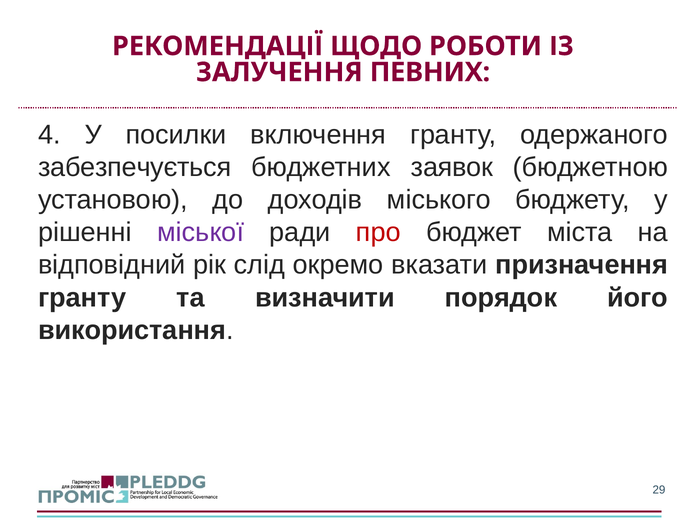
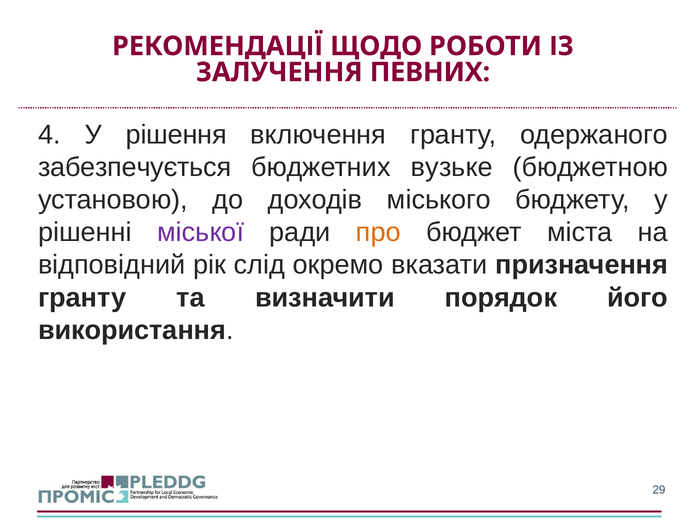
посилки: посилки -> рішення (176, 135)
заявок: заявок -> вузьке (452, 167)
про colour: red -> orange (378, 232)
